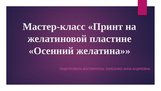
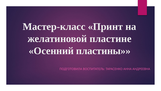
желатина: желатина -> пластины (103, 51)
